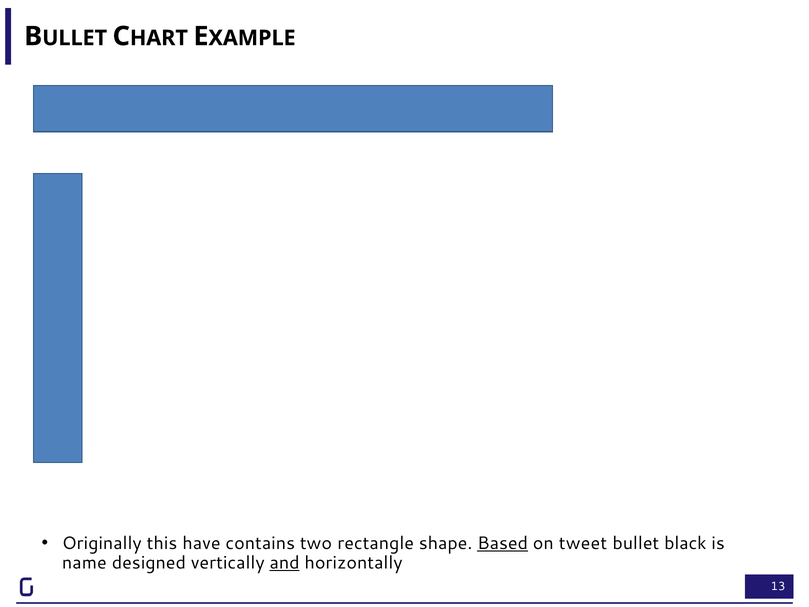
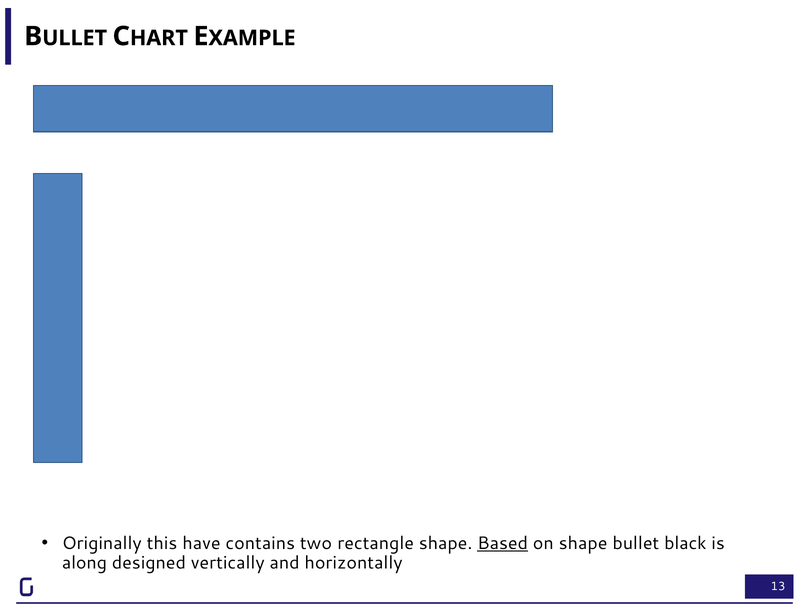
on tweet: tweet -> shape (583, 543)
name: name -> along (84, 562)
and underline: present -> none (285, 562)
